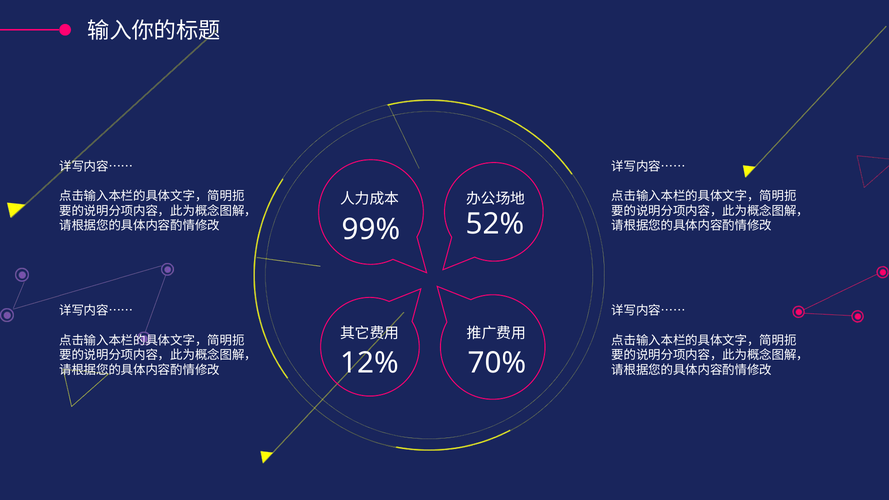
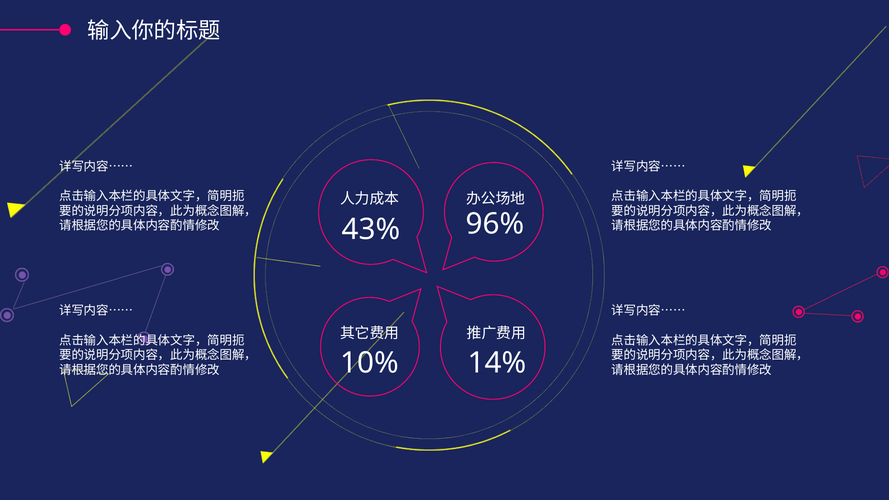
52%: 52% -> 96% (495, 224)
99%: 99% -> 43% (371, 230)
12%: 12% -> 10% (370, 363)
70%: 70% -> 14% (497, 363)
